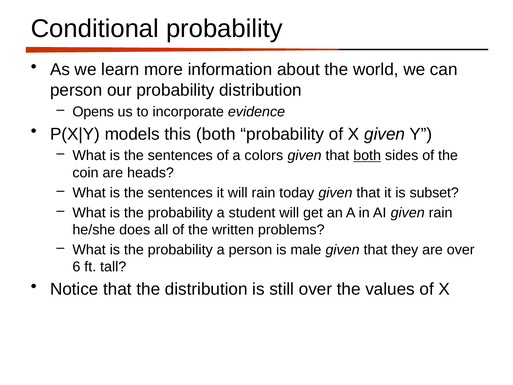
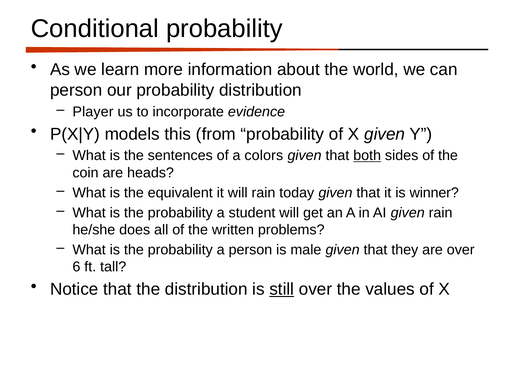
Opens: Opens -> Player (93, 112)
this both: both -> from (216, 134)
sentences: sentences -> equivalent (180, 193)
subset: subset -> winner (434, 193)
still underline: none -> present (282, 289)
